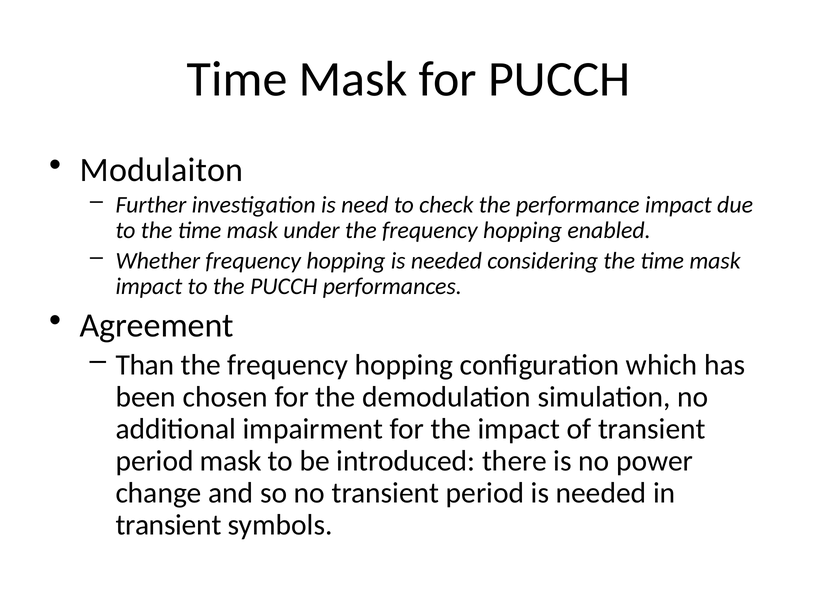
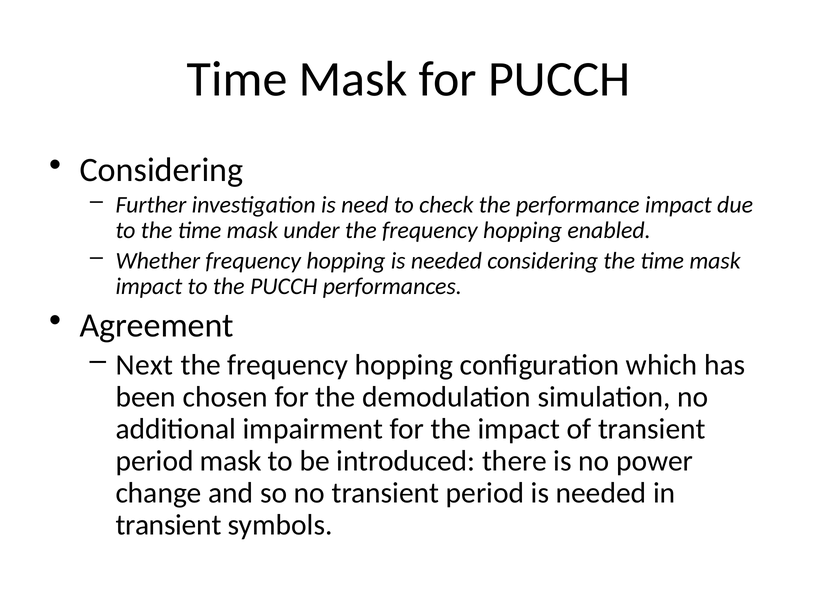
Modulaiton: Modulaiton -> Considering (162, 170)
Than: Than -> Next (145, 365)
